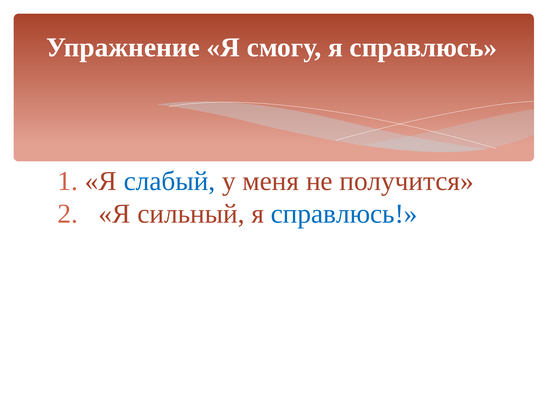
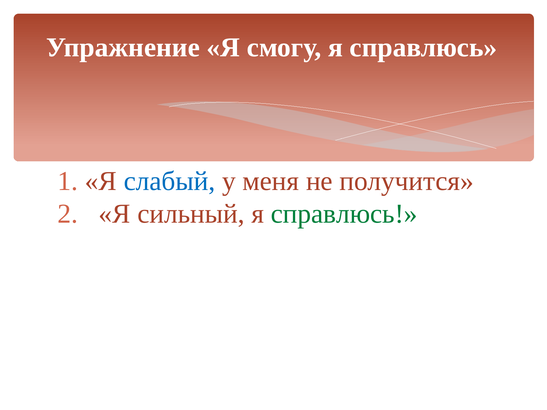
справлюсь colour: blue -> green (344, 214)
